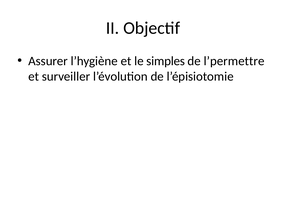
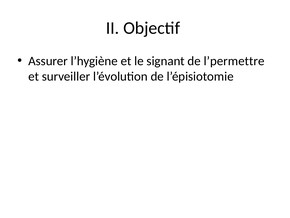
simples: simples -> signant (166, 61)
